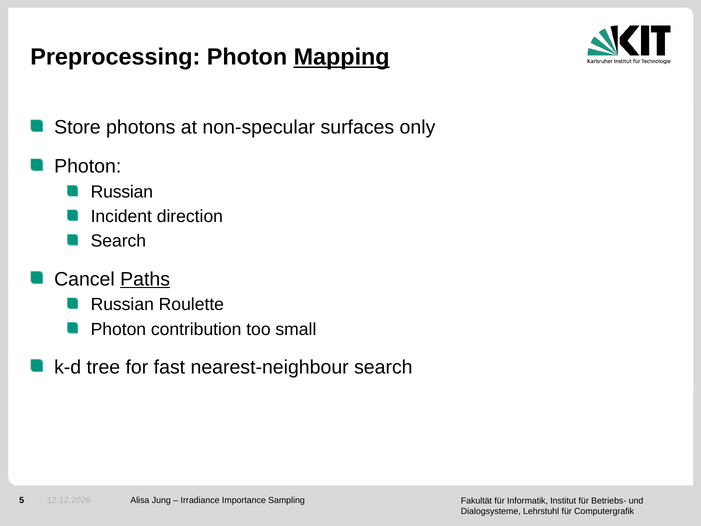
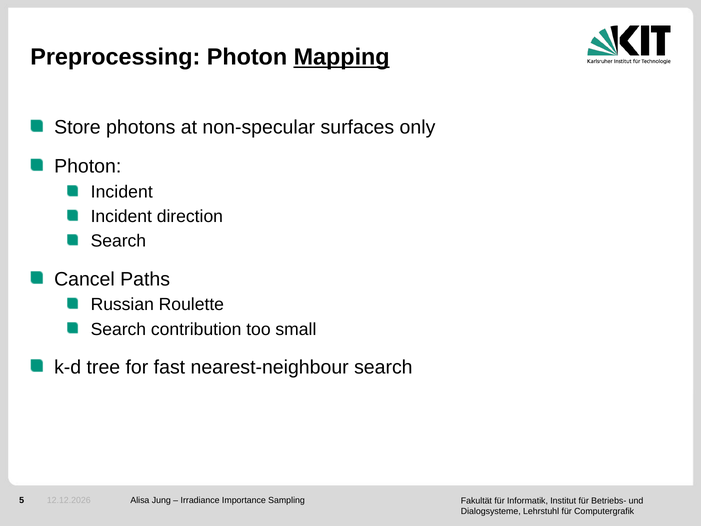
Russian: Russian -> Incident (122, 192)
Paths underline: present -> none (145, 279)
Photon: Photon -> Search (118, 329)
